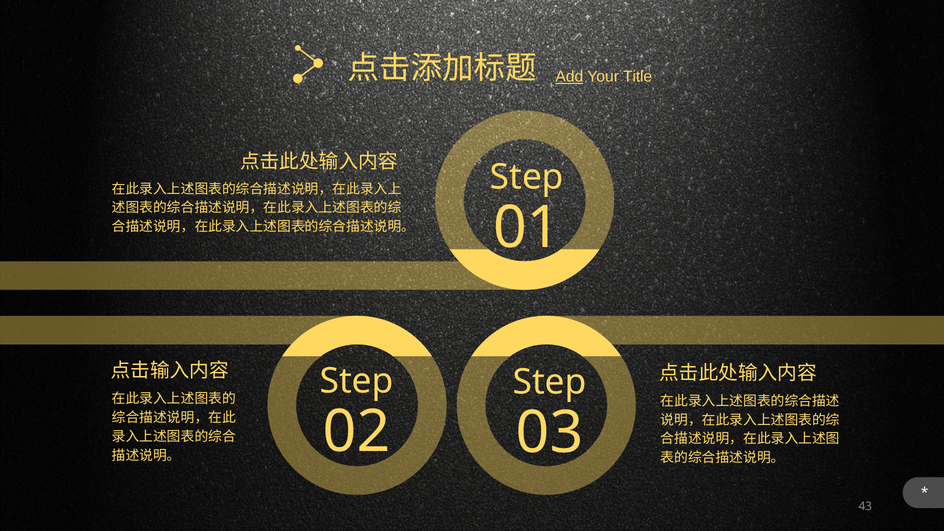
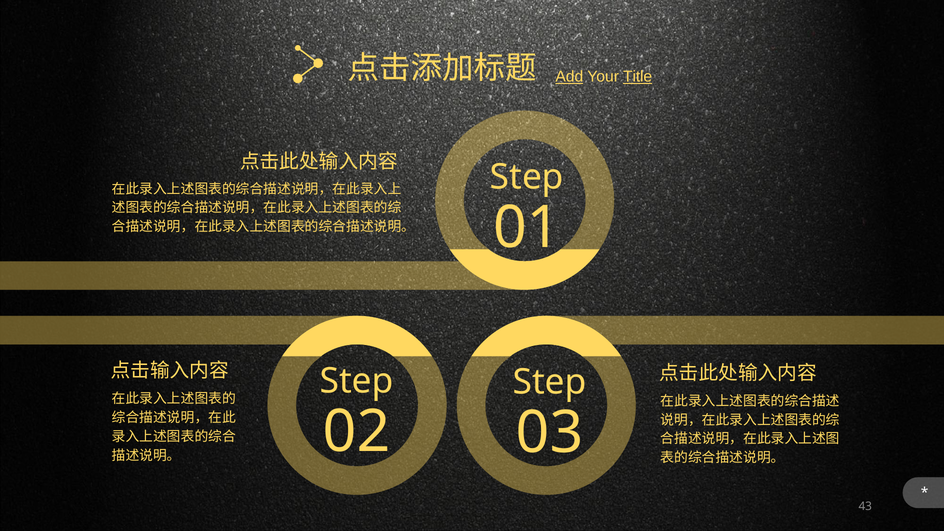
Title underline: none -> present (638, 77)
